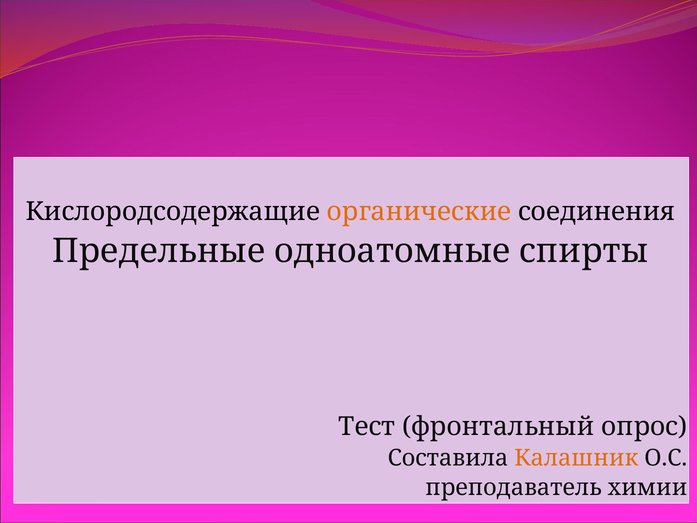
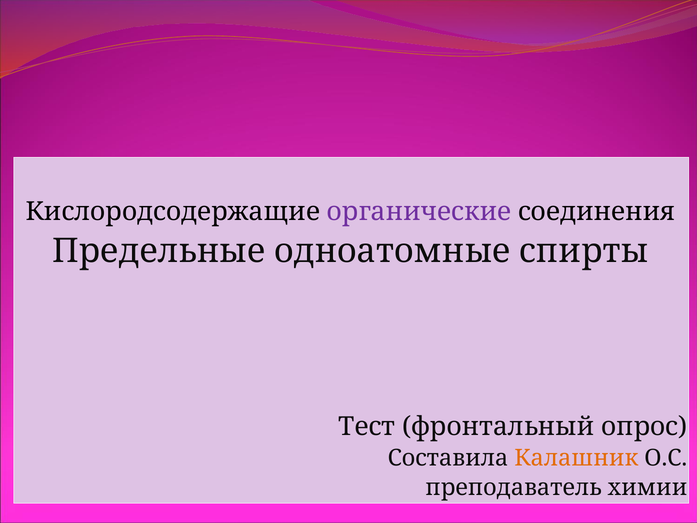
органические colour: orange -> purple (419, 211)
